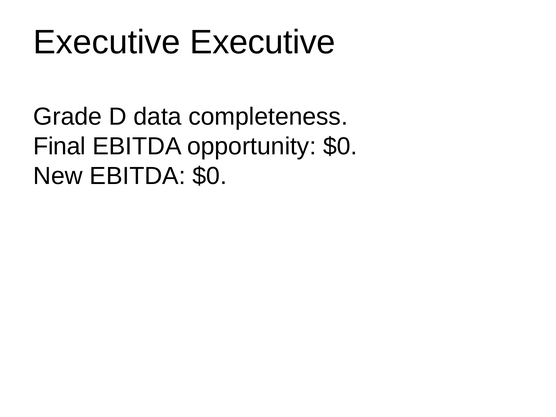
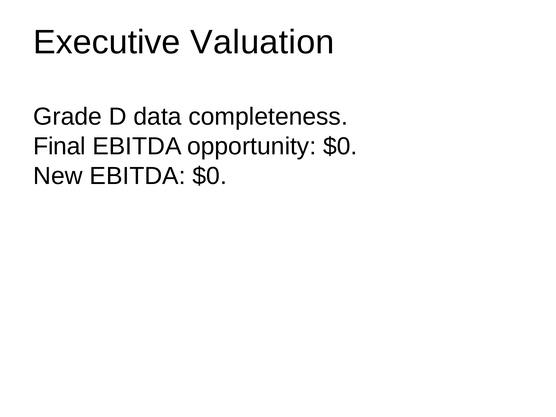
Executive Executive: Executive -> Valuation (262, 42)
